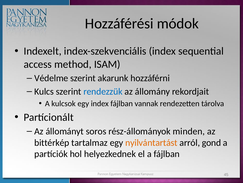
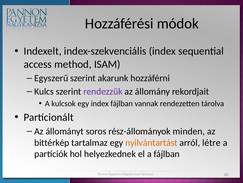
Védelme: Védelme -> Egyszerű (51, 78)
rendezzük colour: blue -> purple (103, 91)
gond: gond -> létre (211, 142)
